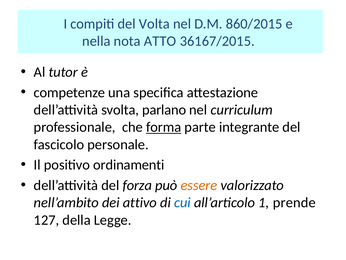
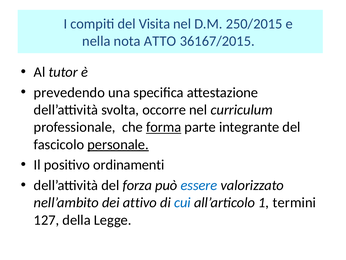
Volta: Volta -> Visita (154, 24)
860/2015: 860/2015 -> 250/2015 (254, 24)
competenze: competenze -> prevedendo (69, 92)
parlano: parlano -> occorre (164, 110)
personale underline: none -> present (118, 144)
essere colour: orange -> blue (199, 185)
prende: prende -> termini (294, 202)
